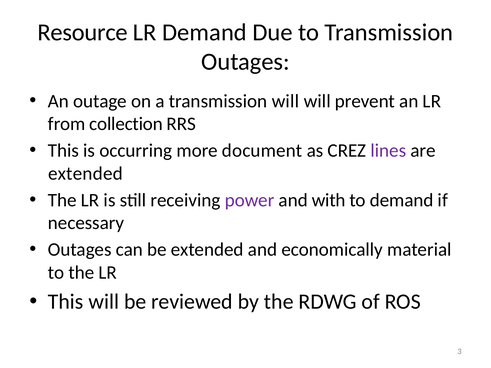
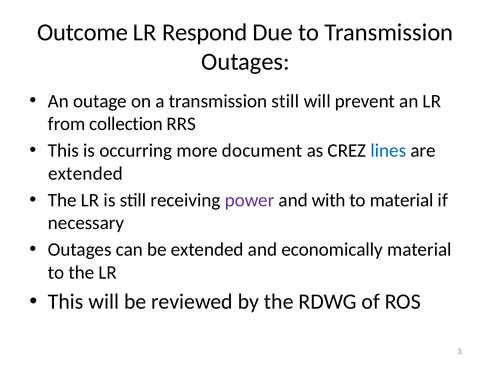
Resource: Resource -> Outcome (83, 32)
LR Demand: Demand -> Respond (205, 32)
transmission will: will -> still (285, 101)
lines colour: purple -> blue (388, 151)
to demand: demand -> material (402, 200)
